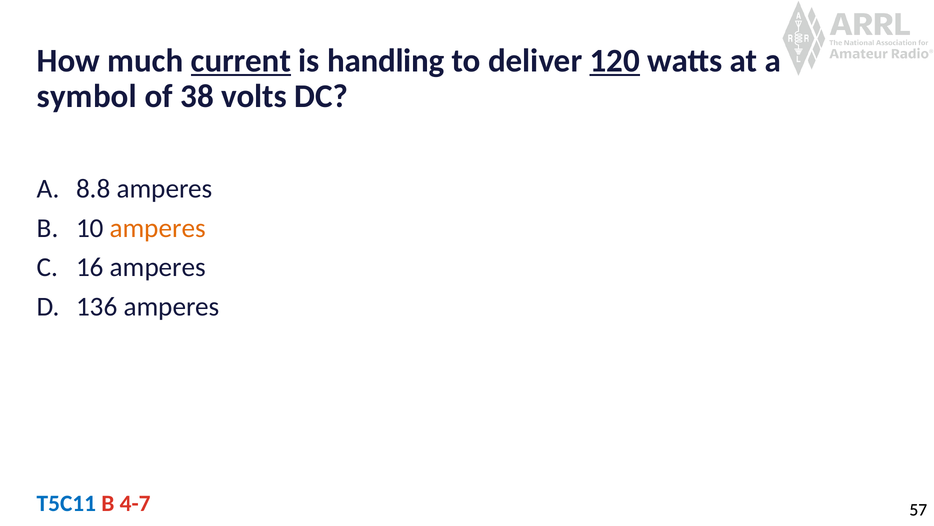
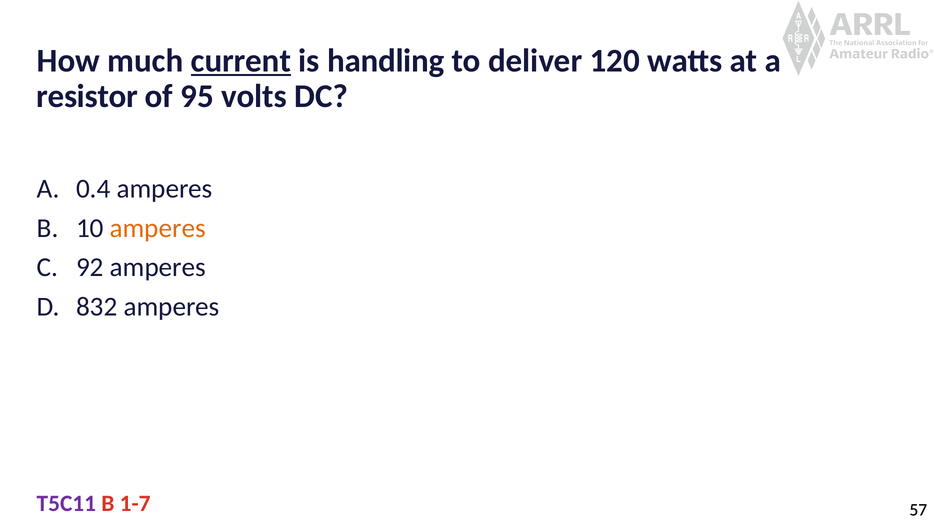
120 underline: present -> none (615, 61)
symbol: symbol -> resistor (87, 96)
38: 38 -> 95 (197, 96)
8.8: 8.8 -> 0.4 (93, 189)
16: 16 -> 92 (90, 267)
136: 136 -> 832 (97, 306)
T5C11 colour: blue -> purple (66, 503)
4-7: 4-7 -> 1-7 (135, 503)
